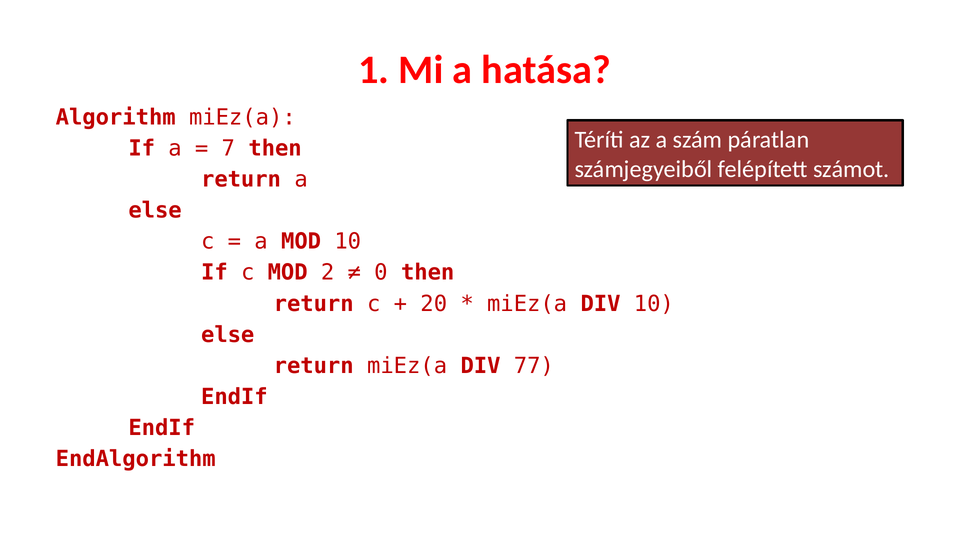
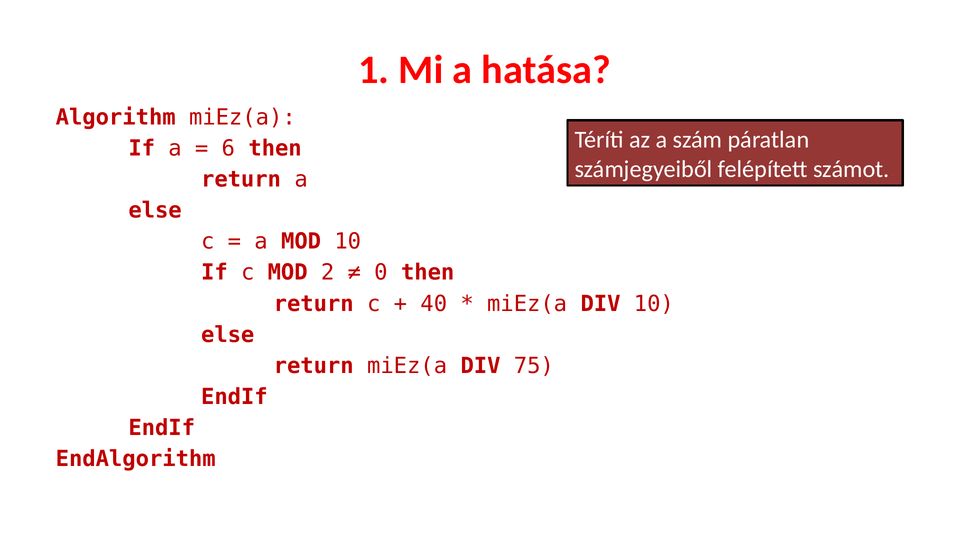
7: 7 -> 6 (228, 148)
20: 20 -> 40 (434, 304)
77: 77 -> 75 (534, 366)
